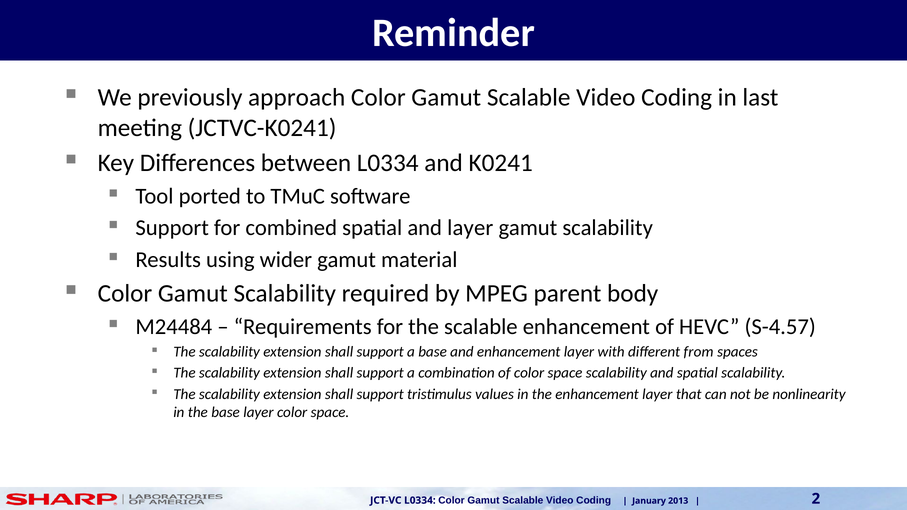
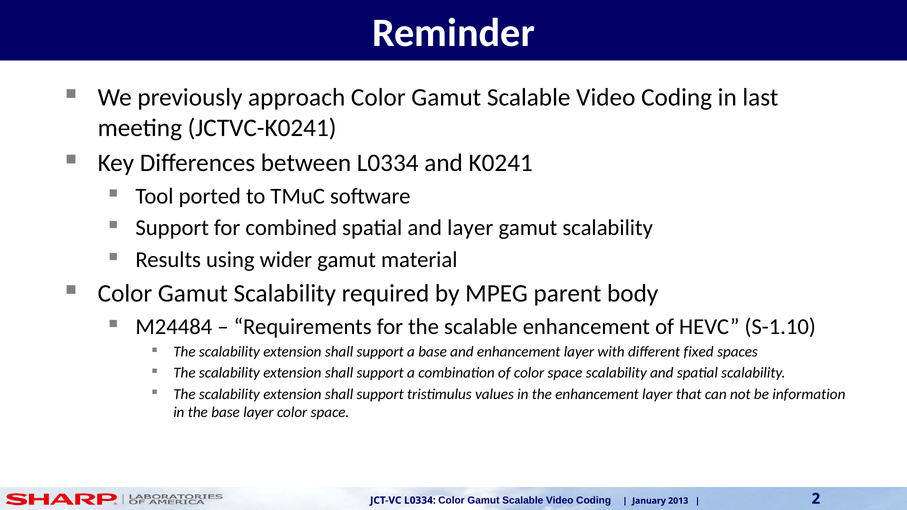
S-4.57: S-4.57 -> S-1.10 (780, 327)
from: from -> fixed (699, 352)
nonlinearity: nonlinearity -> information (809, 394)
